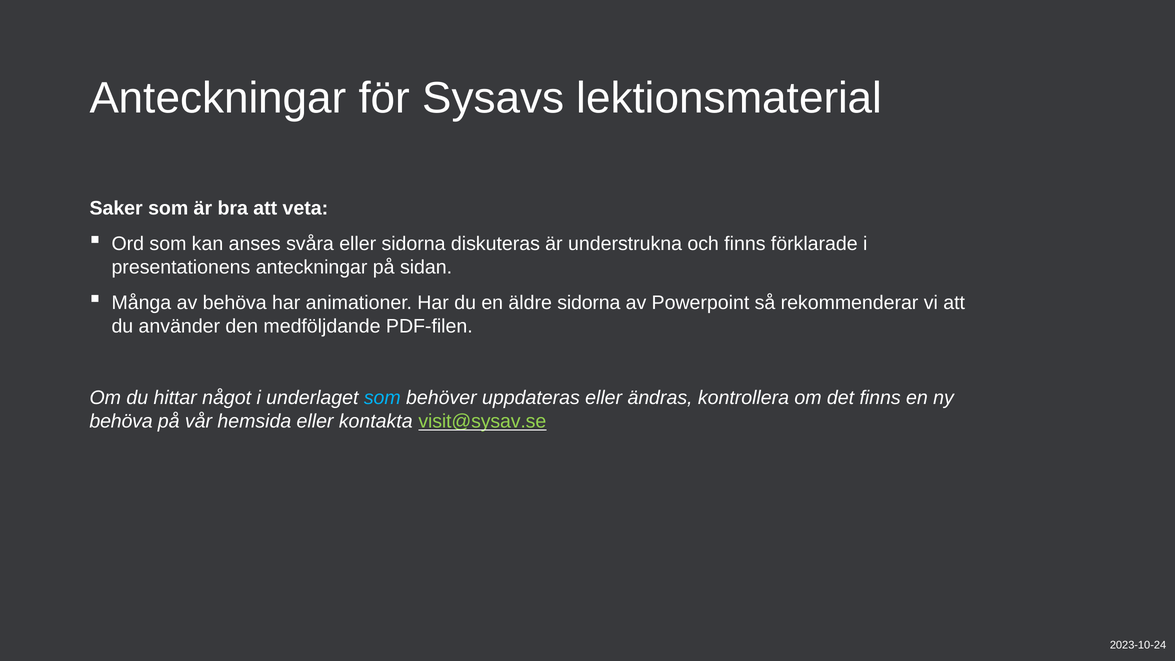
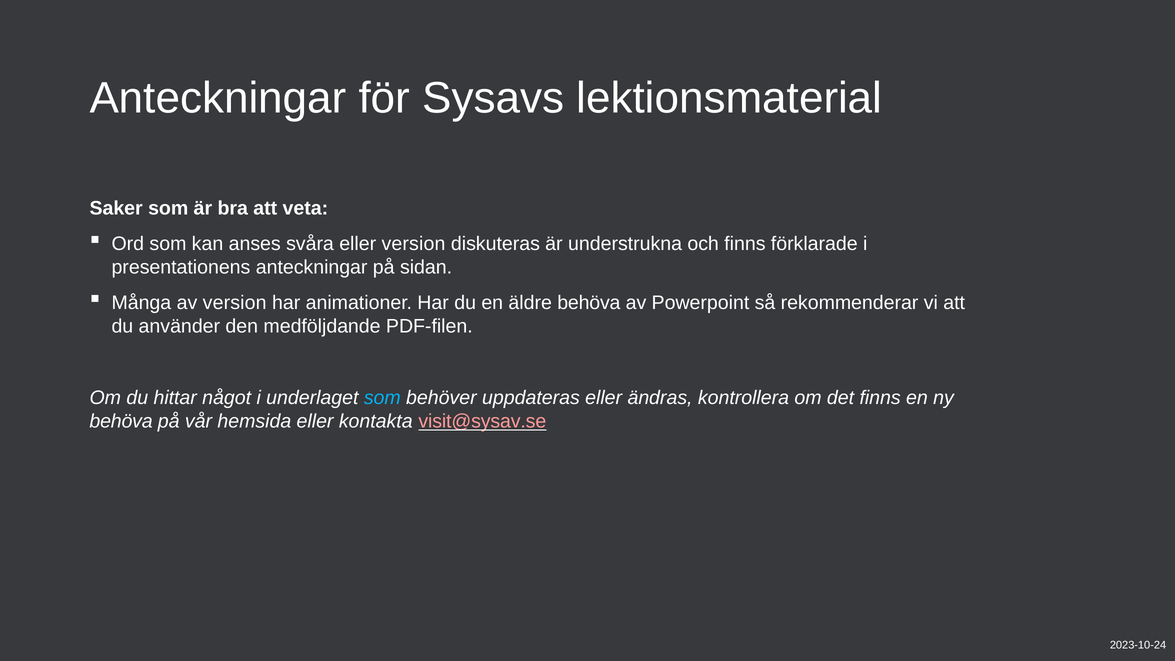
eller sidorna: sidorna -> version (413, 244)
av behöva: behöva -> version (235, 303)
äldre sidorna: sidorna -> behöva (589, 303)
visit@sysav.se colour: light green -> pink (482, 421)
